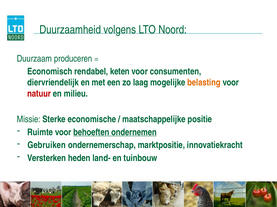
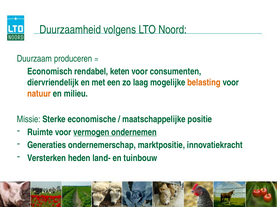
natuur colour: red -> orange (39, 94)
behoeften: behoeften -> vermogen (91, 133)
Gebruiken: Gebruiken -> Generaties (47, 146)
